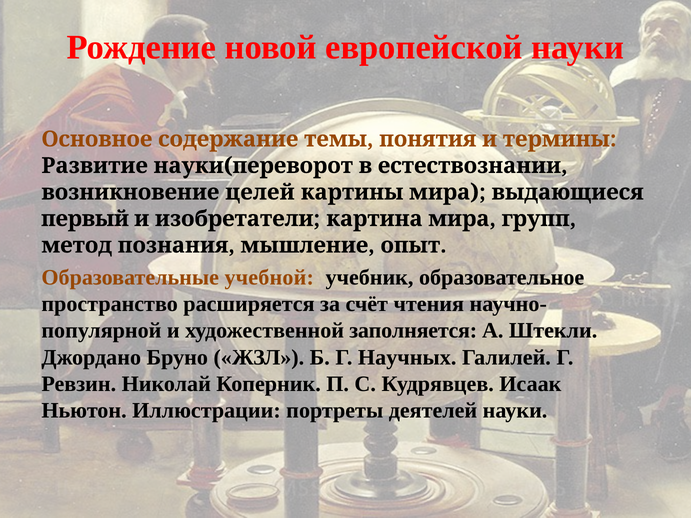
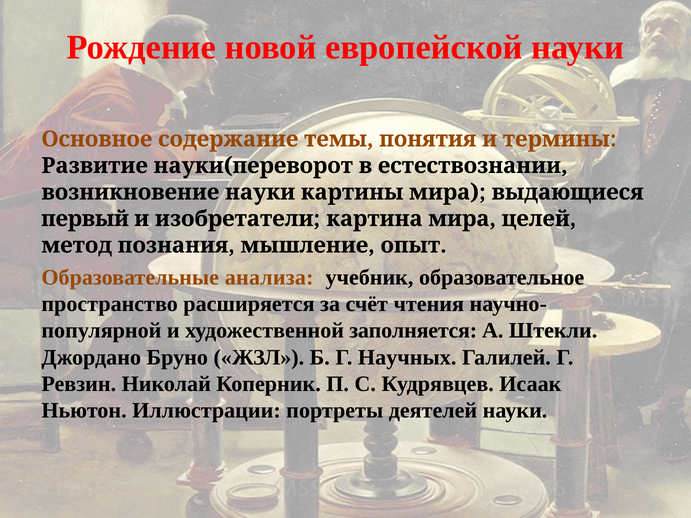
возникновение целей: целей -> науки (260, 192)
групп: групп -> целей (539, 219)
учебной: учебной -> анализа (269, 278)
